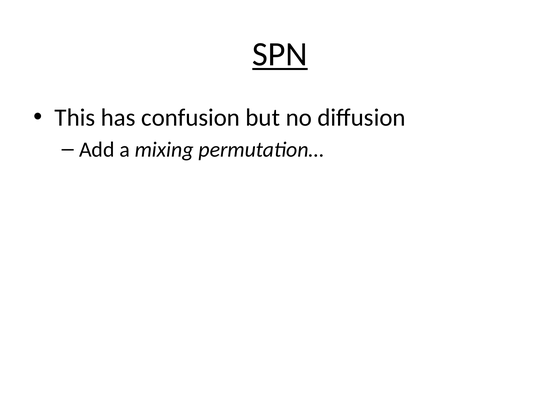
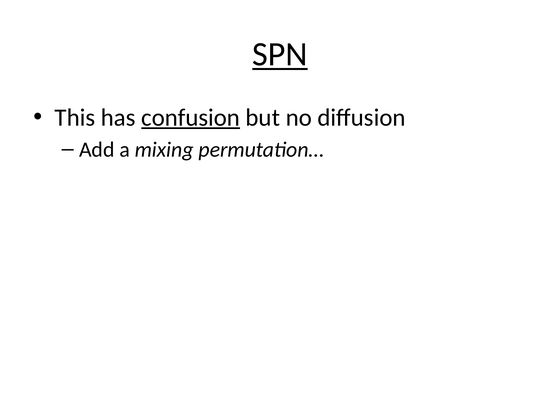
confusion underline: none -> present (191, 117)
